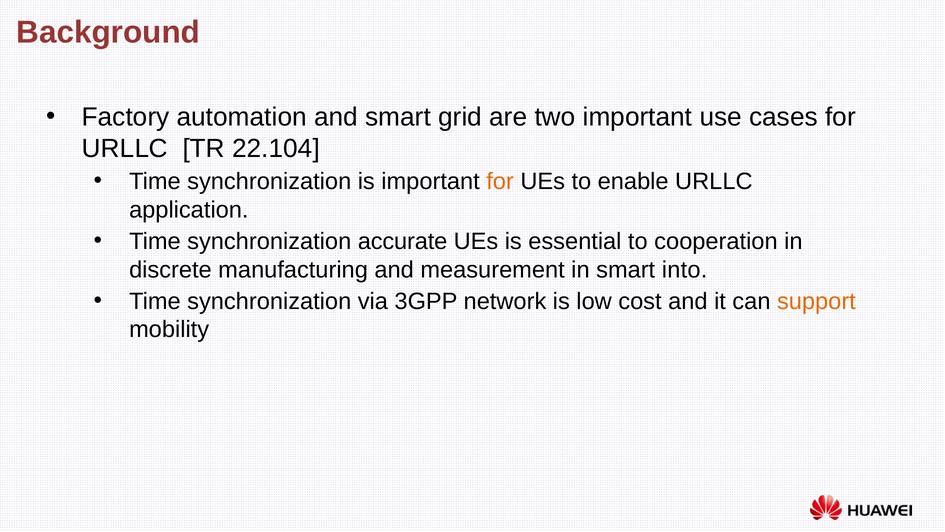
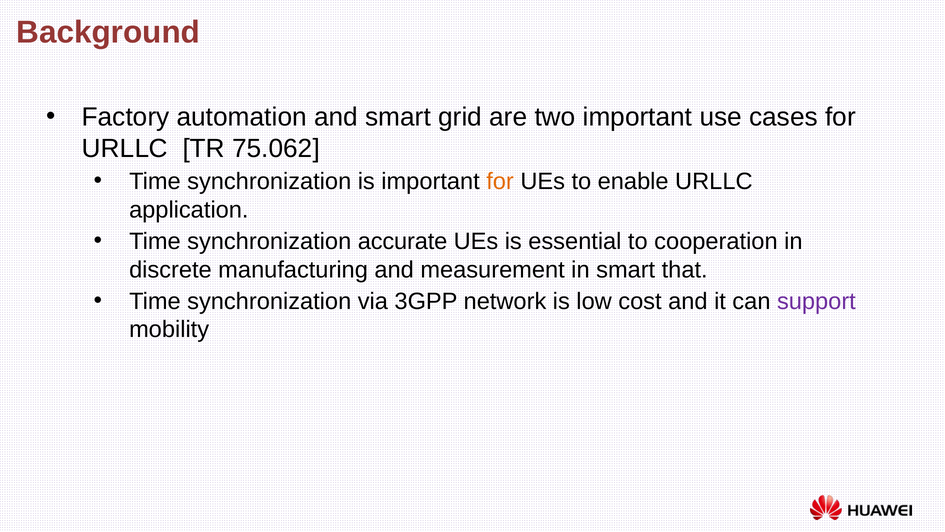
22.104: 22.104 -> 75.062 (276, 148)
into: into -> that (685, 269)
support colour: orange -> purple (816, 301)
